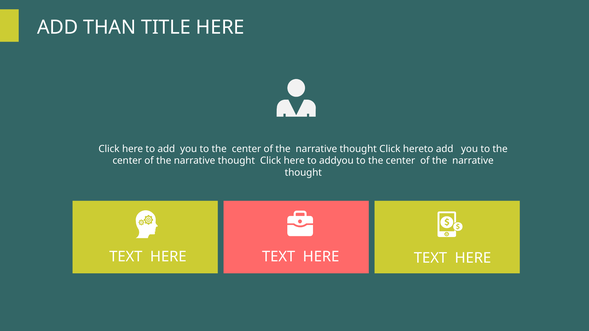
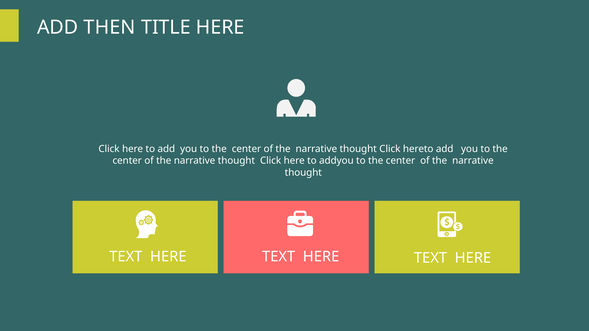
THAN: THAN -> THEN (110, 27)
